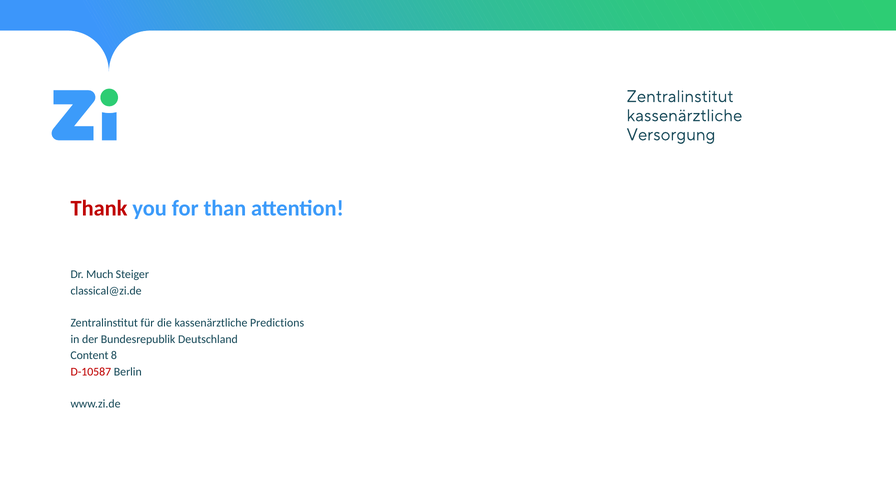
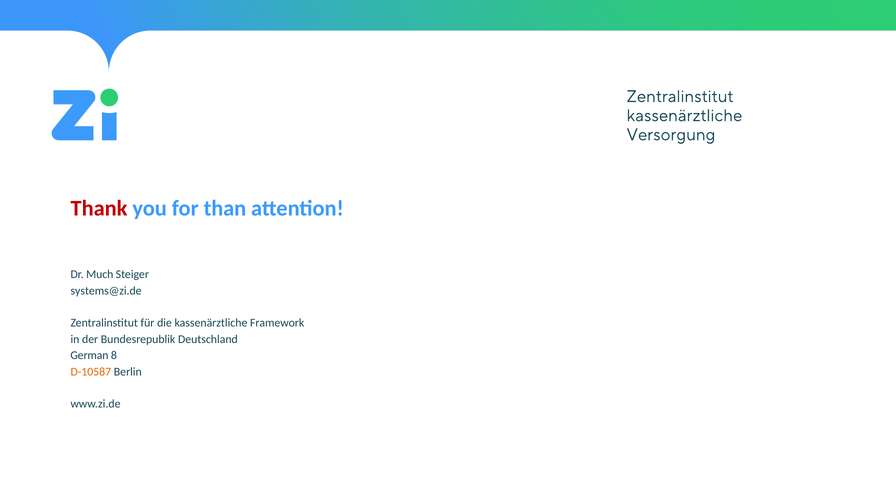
classical@zi.de: classical@zi.de -> systems@zi.de (106, 291)
Predictions: Predictions -> Framework (277, 323)
Content: Content -> German (89, 355)
D-10587 colour: red -> orange (91, 372)
